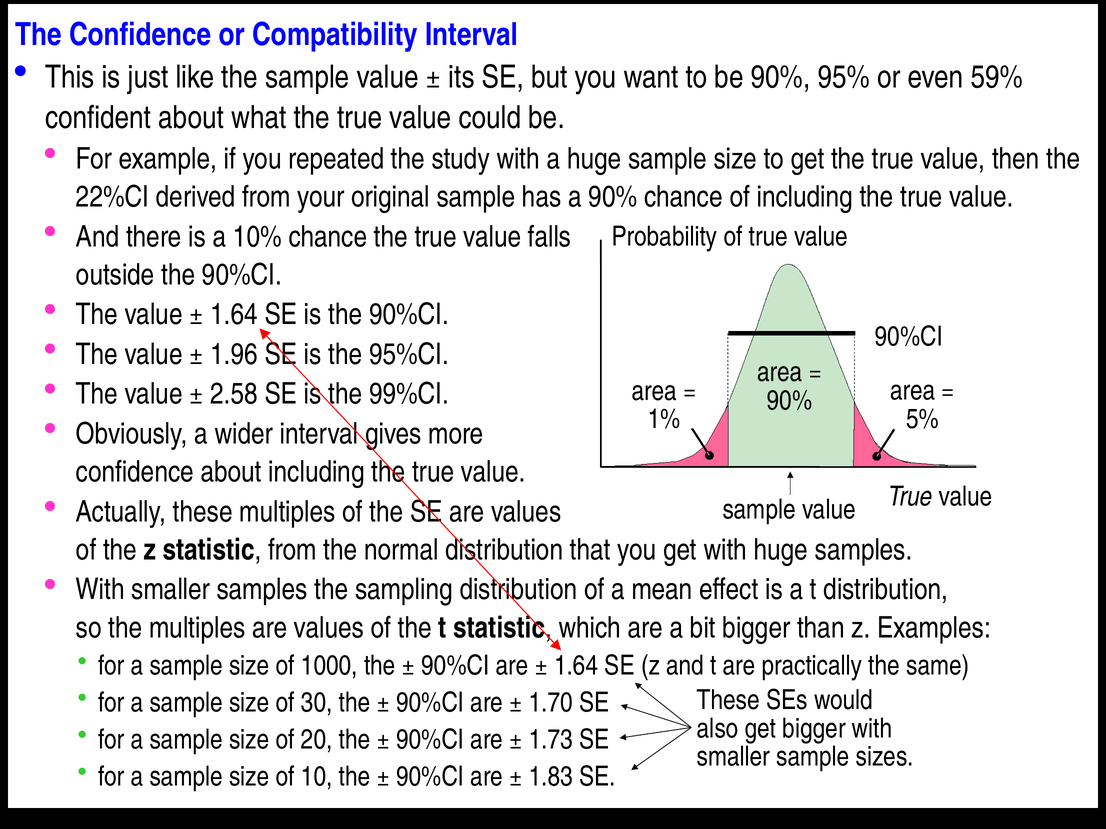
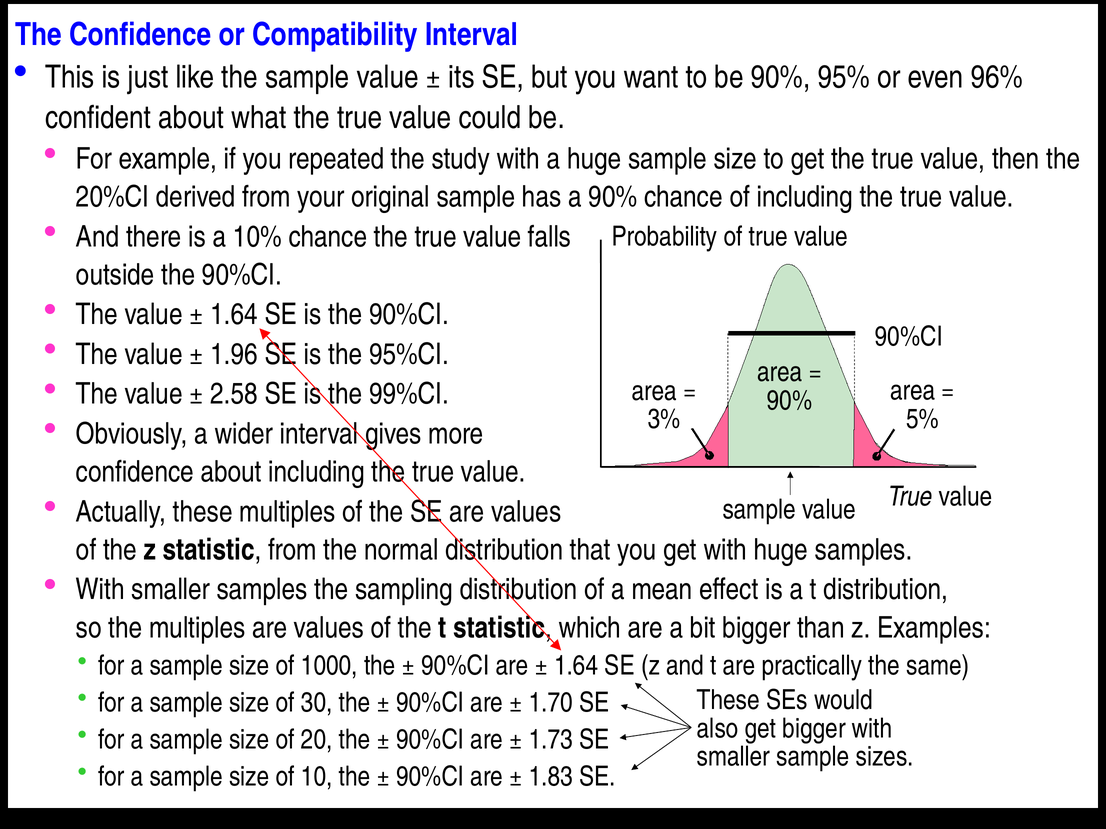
59%: 59% -> 96% (997, 77)
22%CI: 22%CI -> 20%CI (113, 197)
1%: 1% -> 3% (664, 419)
